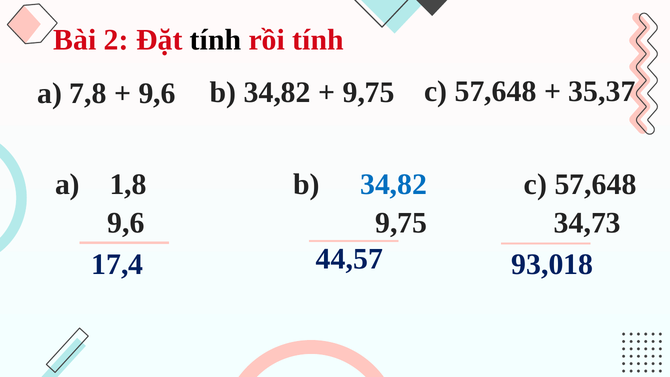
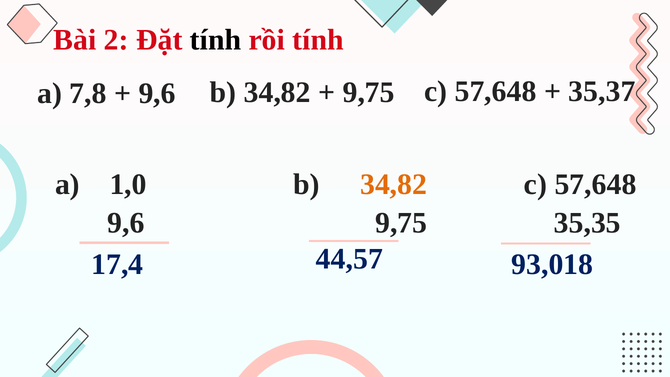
1,8: 1,8 -> 1,0 (128, 185)
34,82 colour: blue -> orange (394, 185)
34,73: 34,73 -> 35,35 (587, 223)
